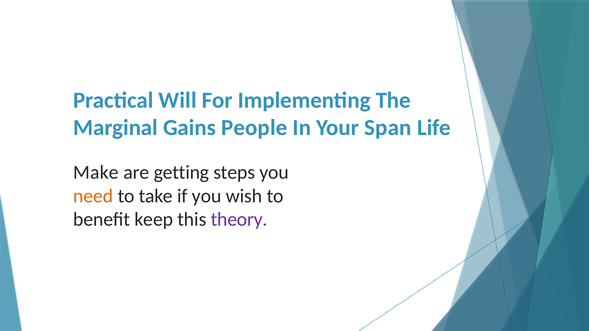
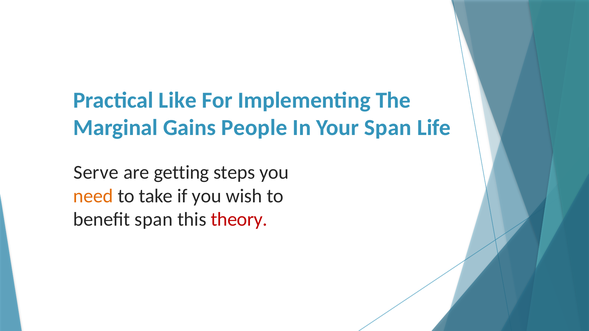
Will: Will -> Like (178, 100)
Make: Make -> Serve (96, 172)
benefit keep: keep -> span (154, 220)
theory colour: purple -> red (239, 220)
